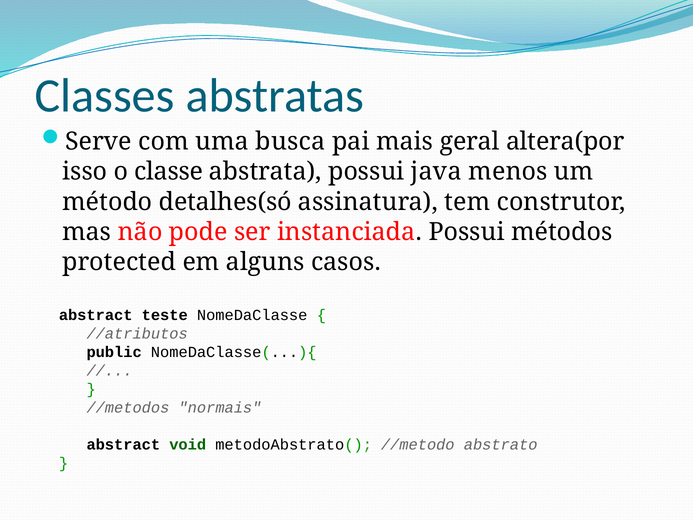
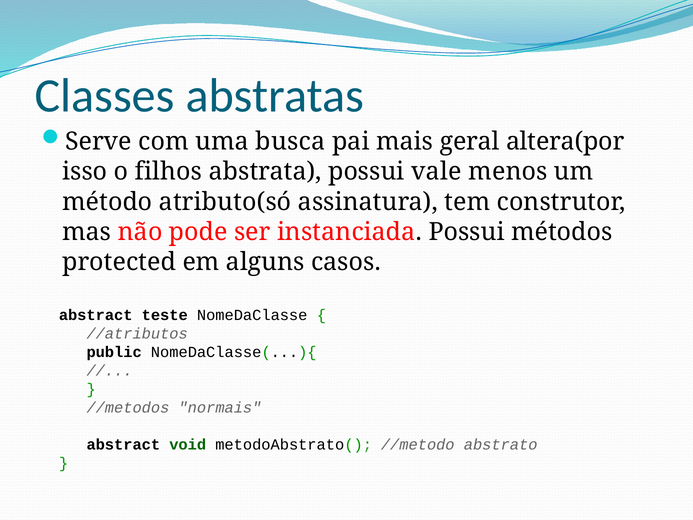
classe: classe -> filhos (168, 172)
java: java -> vale (436, 172)
detalhes(só: detalhes(só -> atributo(só (225, 202)
